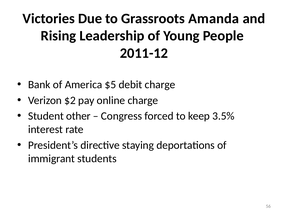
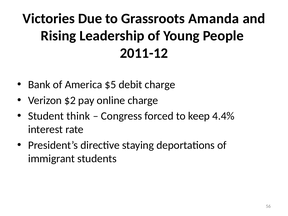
other: other -> think (78, 116)
3.5%: 3.5% -> 4.4% (223, 116)
